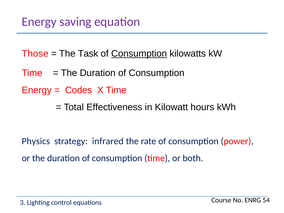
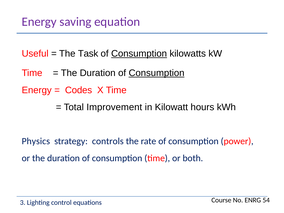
Those: Those -> Useful (35, 54)
Consumption underline: none -> present (157, 73)
Effectiveness: Effectiveness -> Improvement (114, 107)
infrared: infrared -> controls (108, 141)
